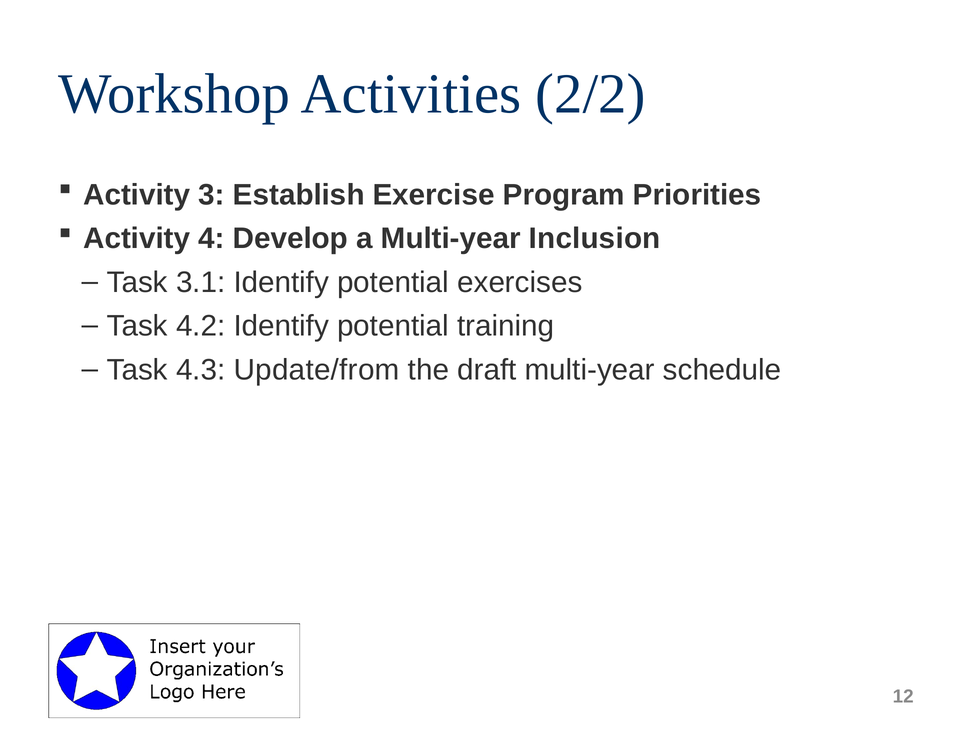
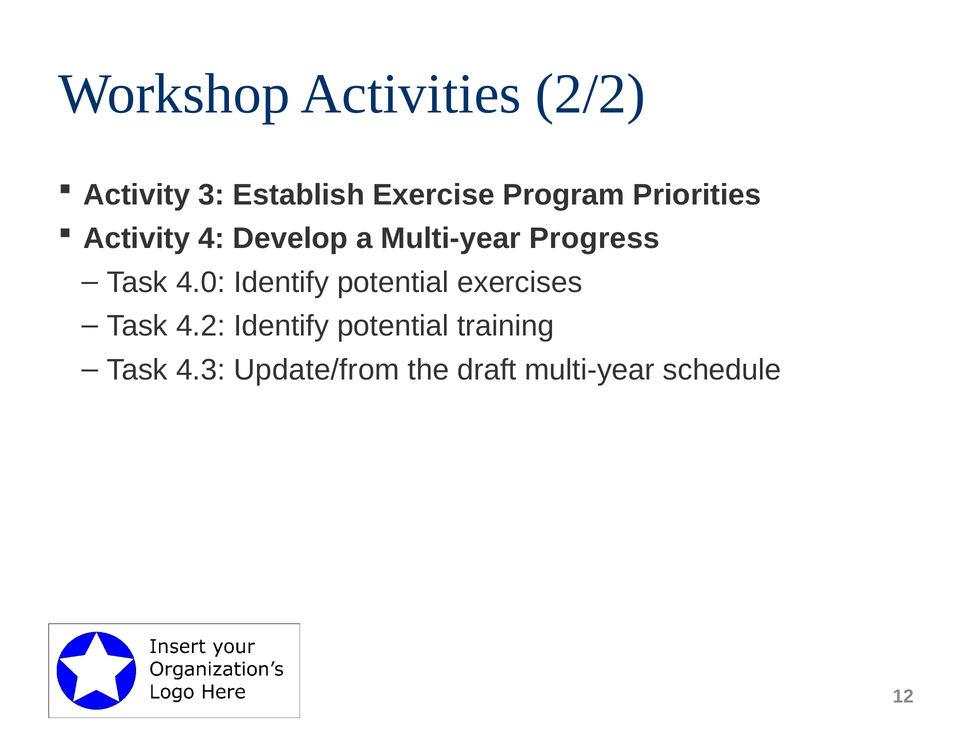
Inclusion: Inclusion -> Progress (595, 239)
3.1: 3.1 -> 4.0 (201, 282)
